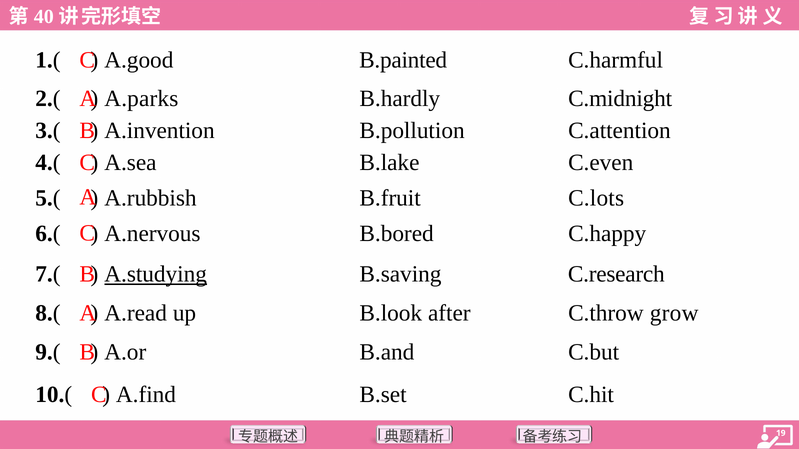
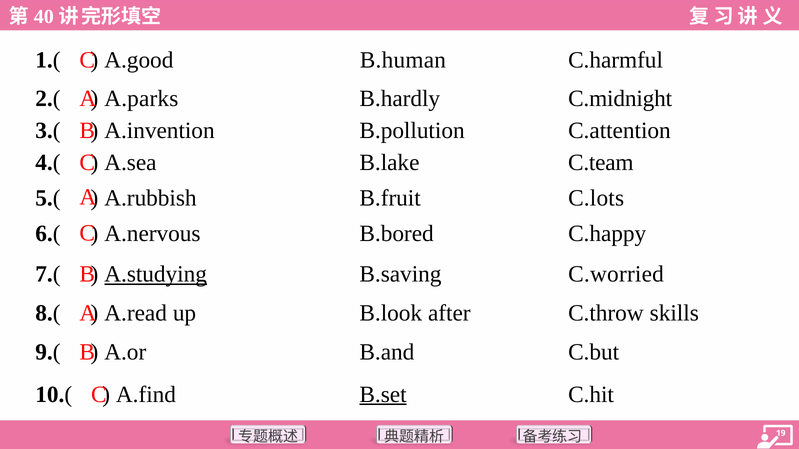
B.painted: B.painted -> B.human (403, 60)
C.even: C.even -> C.team (601, 163)
C.research: C.research -> C.worried (616, 274)
grow: grow -> skills (674, 313)
B.set underline: none -> present (383, 395)
